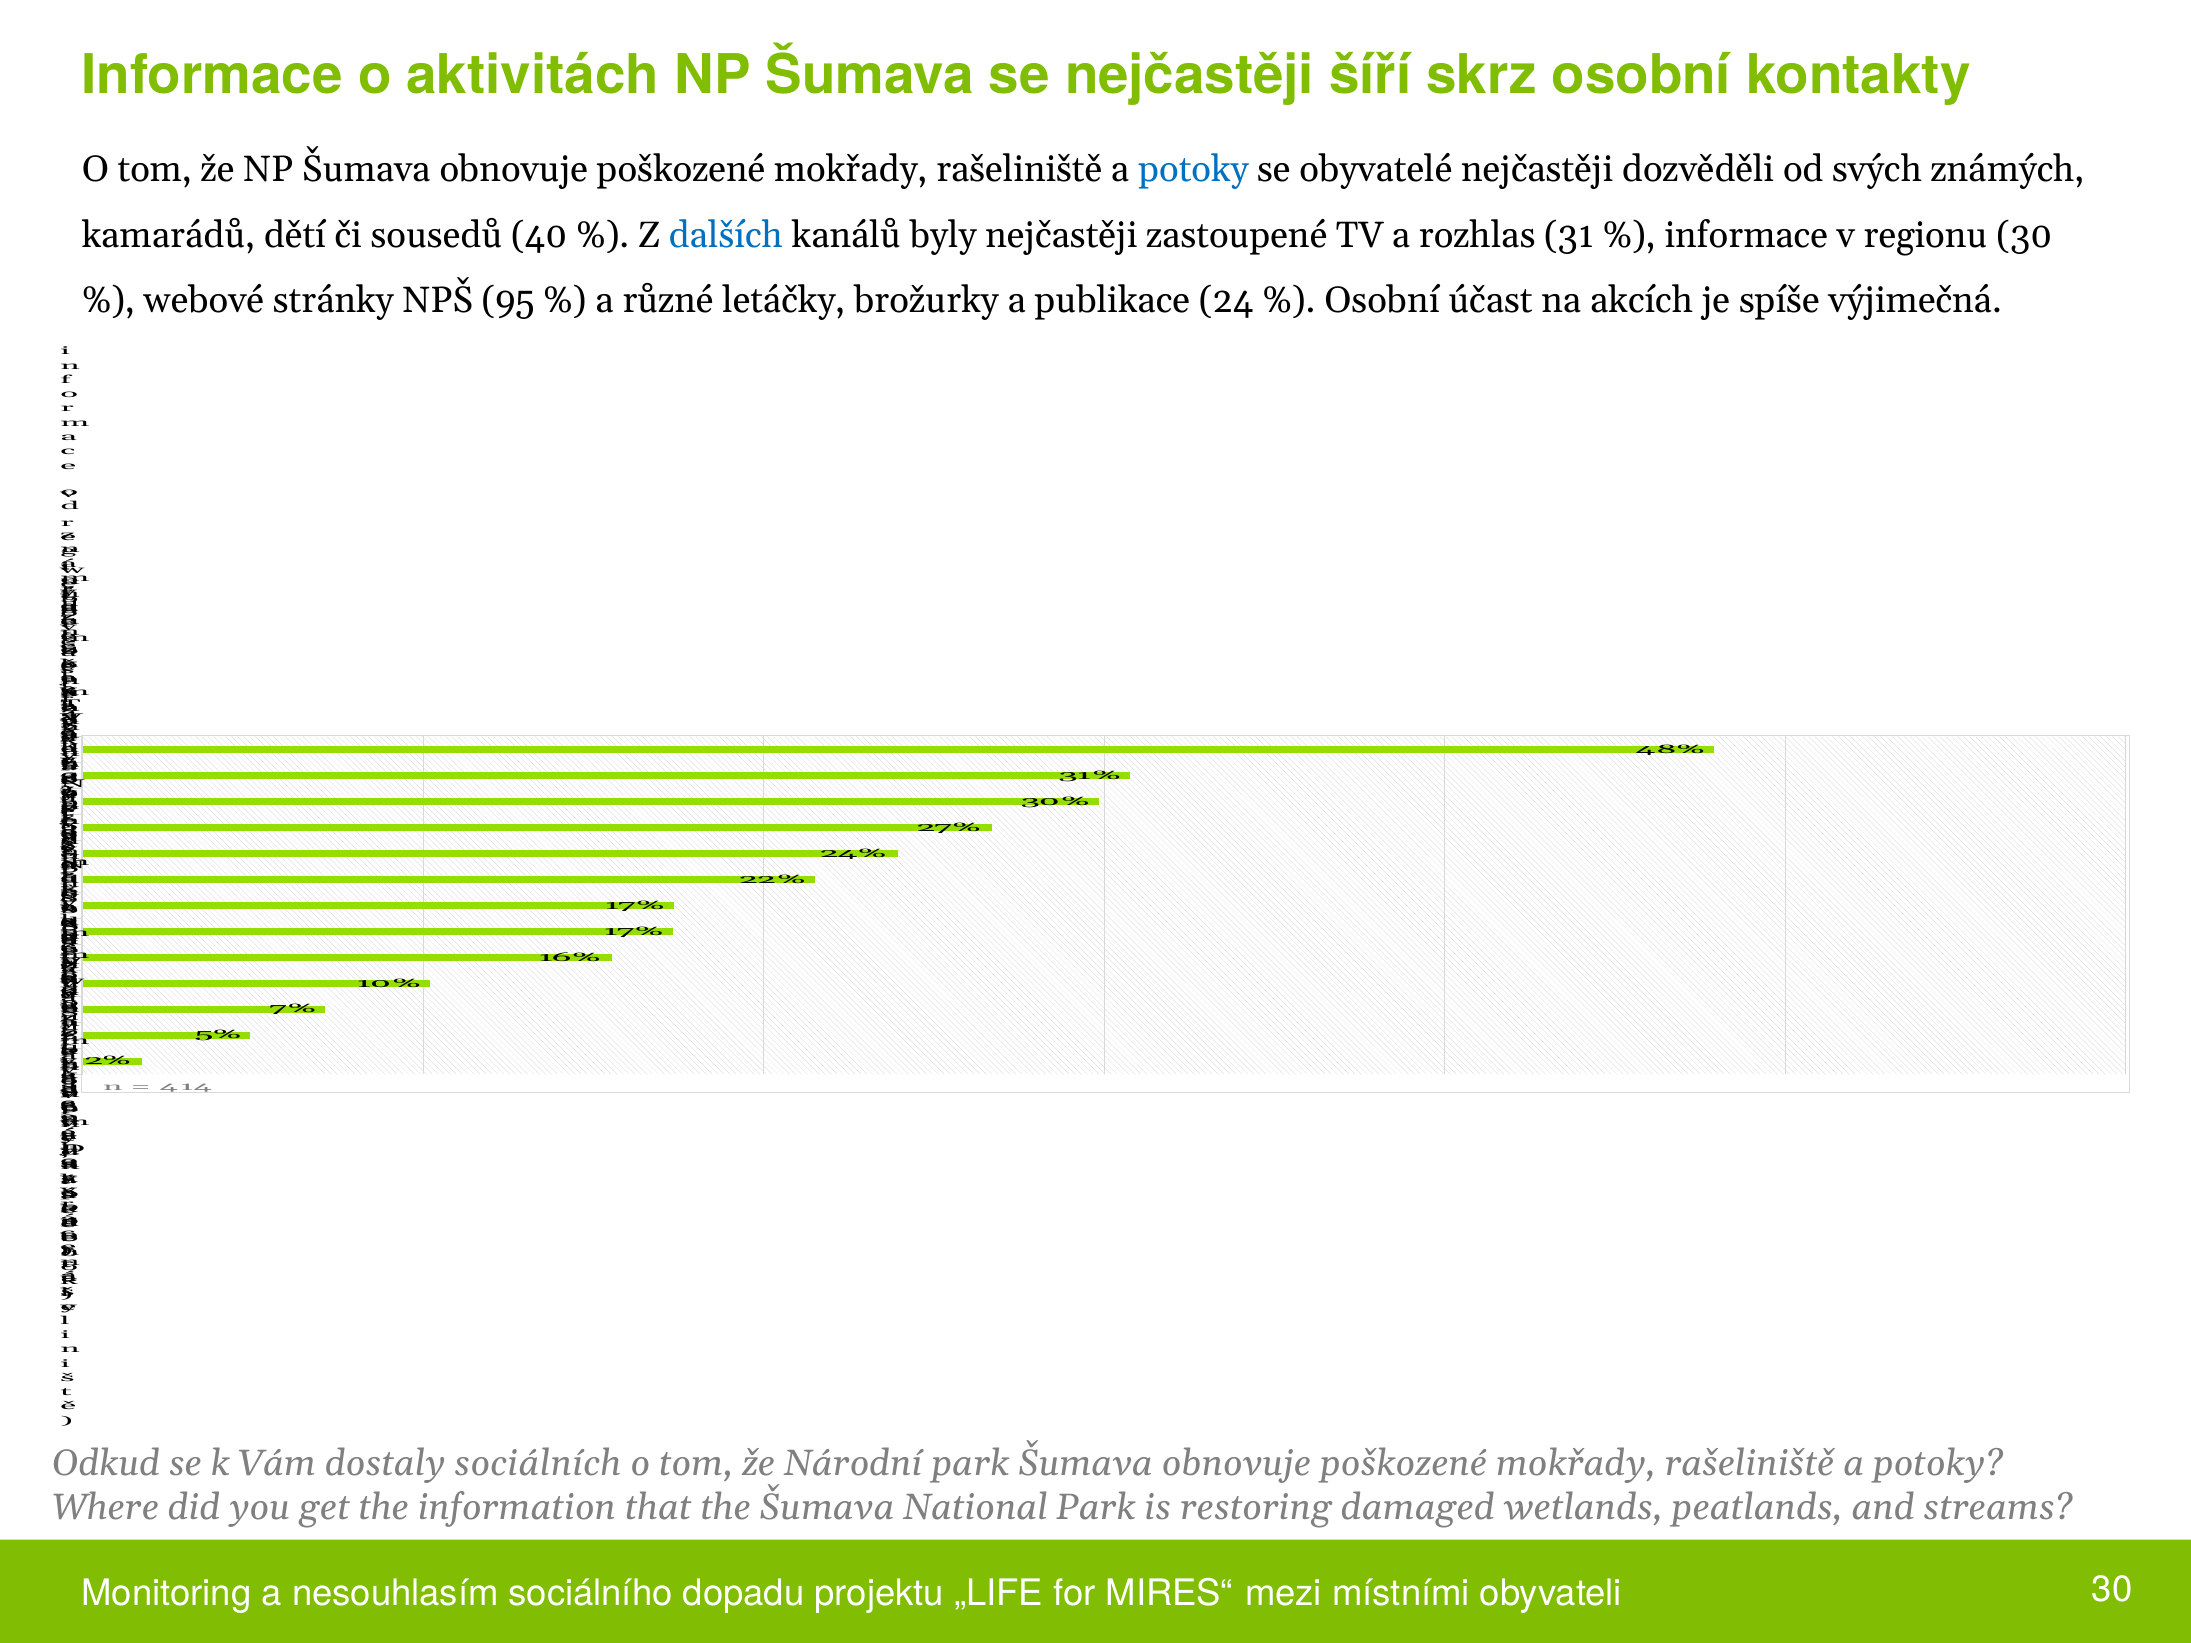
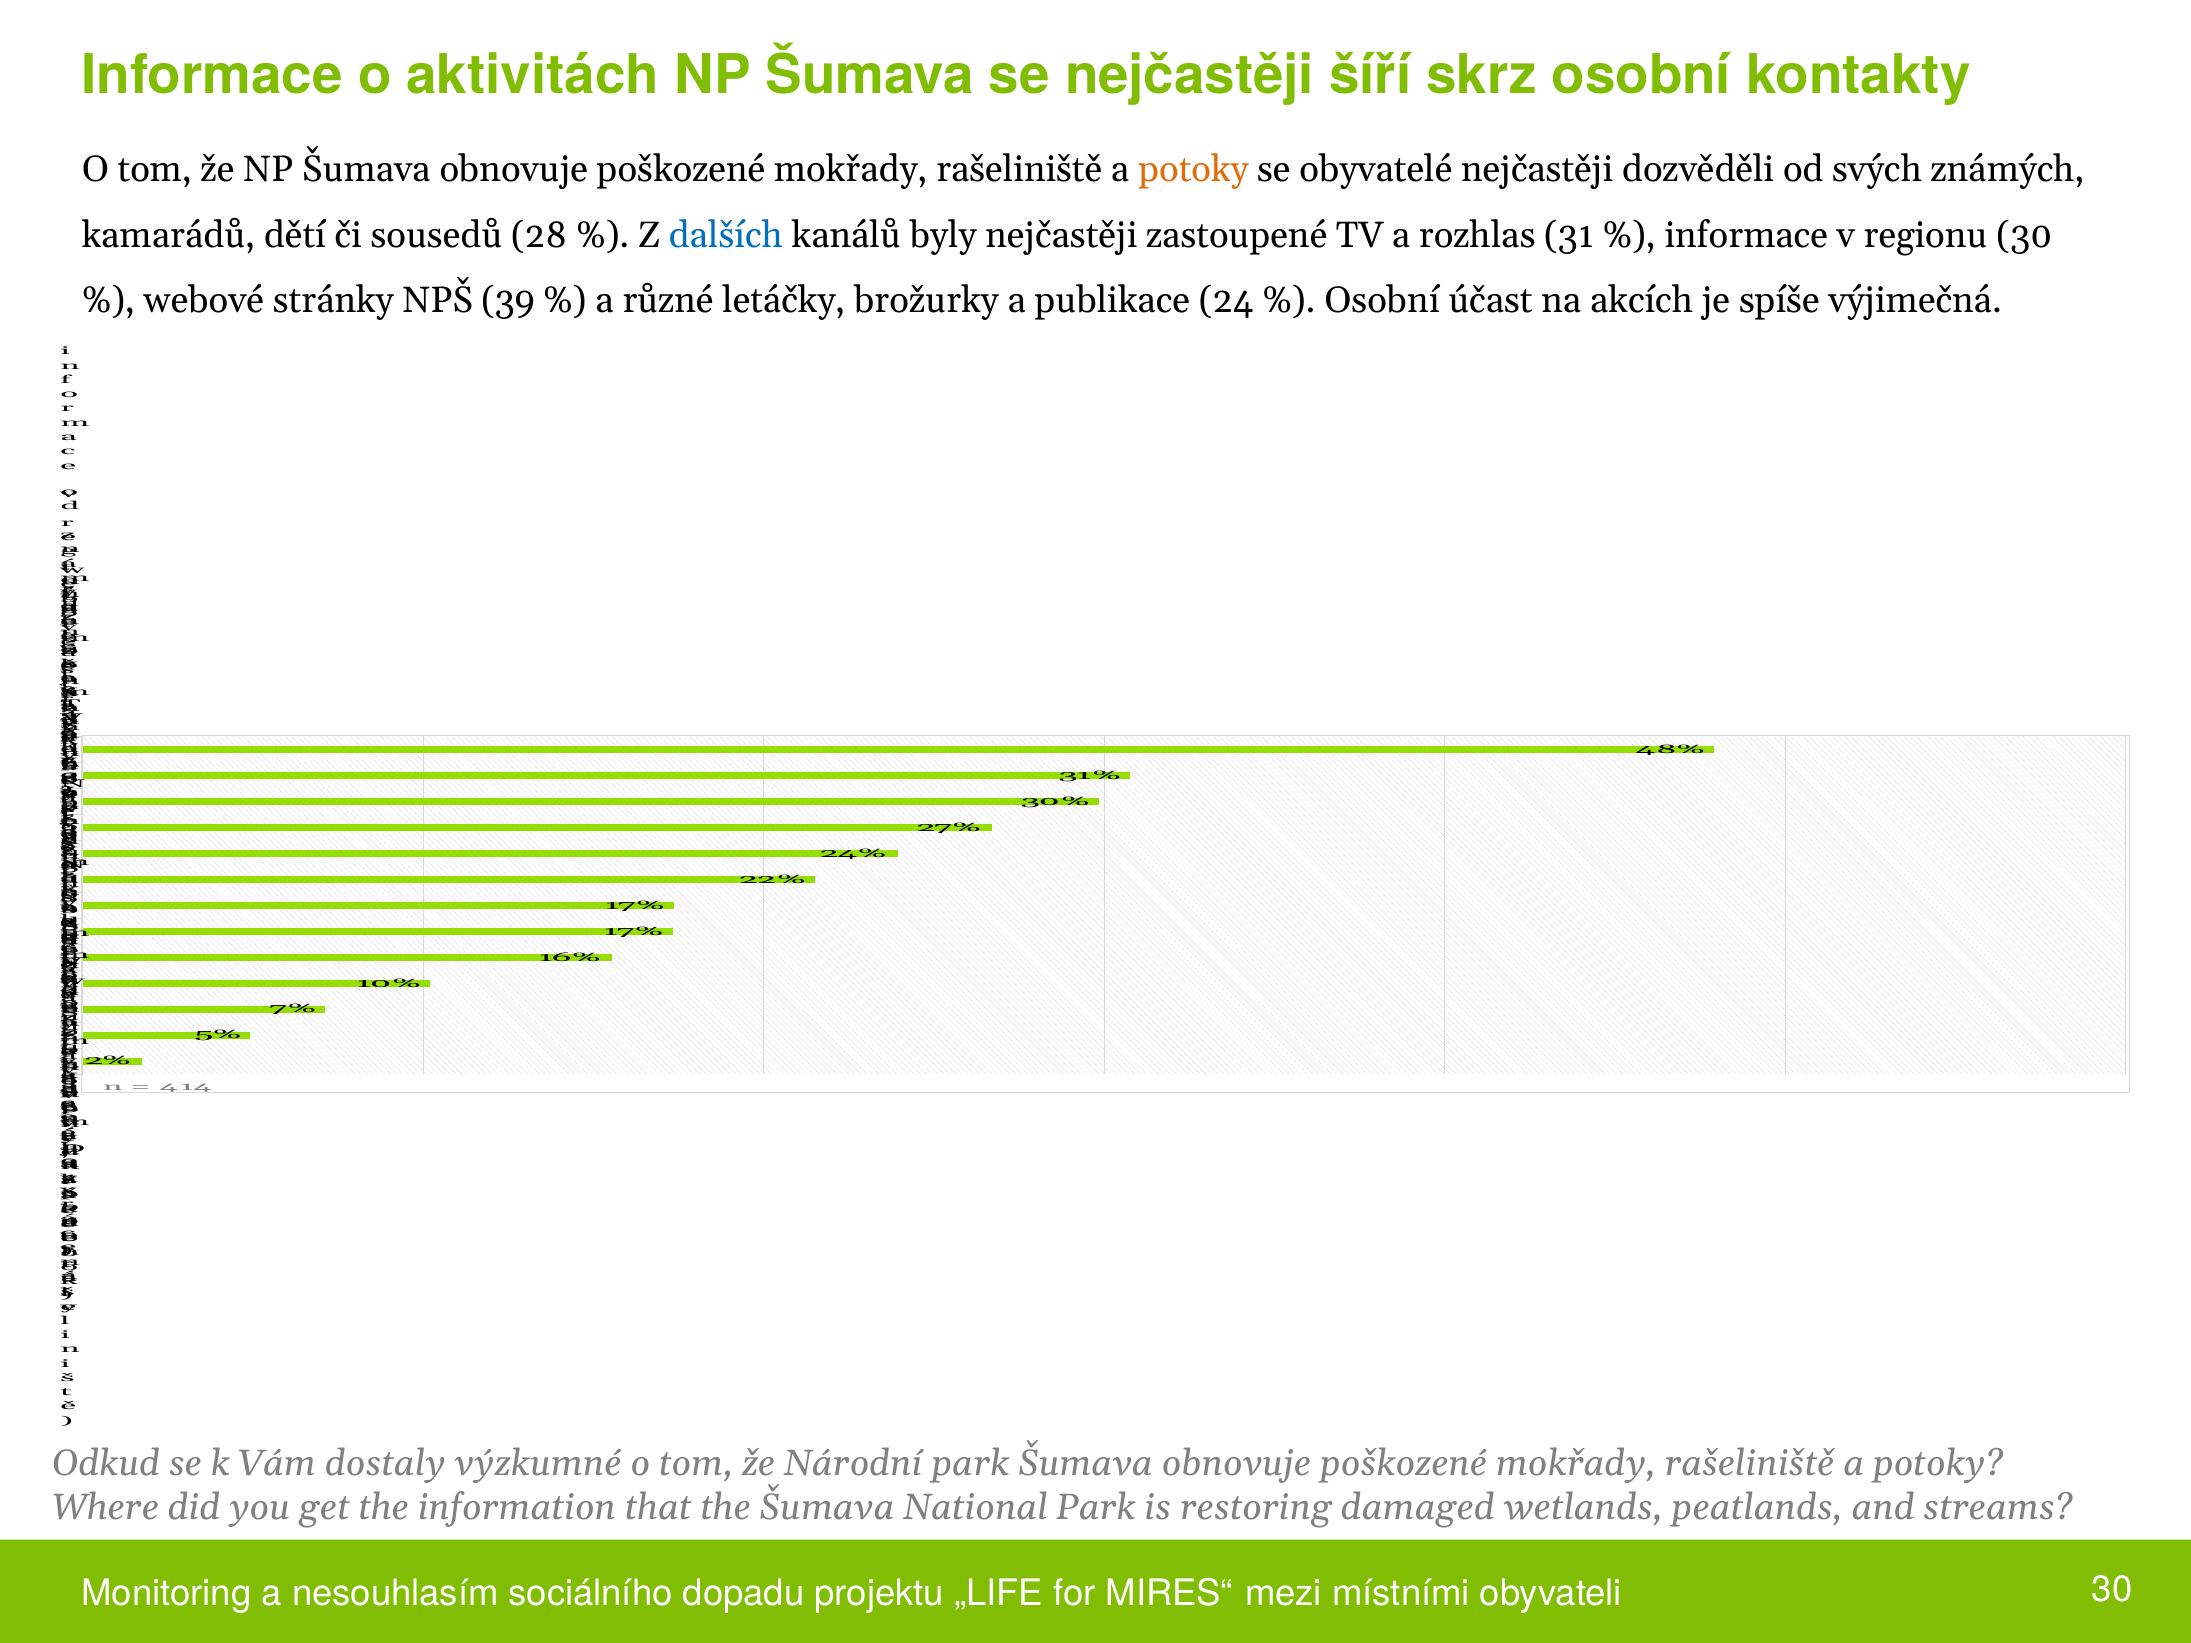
potoky colour: blue -> orange (1193, 170)
40: 40 -> 28 (539, 235)
95: 95 -> 39 (508, 301)
sociálních: sociálních -> výzkumné (538, 1464)
